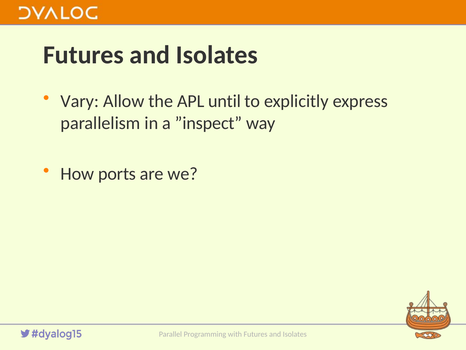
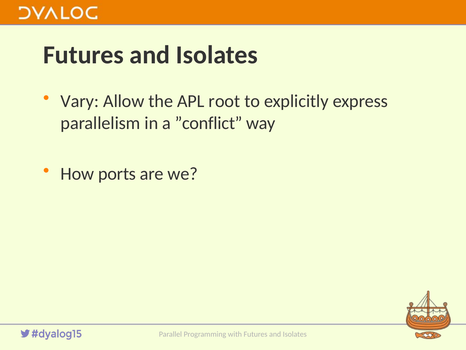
until: until -> root (224, 101)
”inspect: ”inspect -> ”conflict (209, 123)
